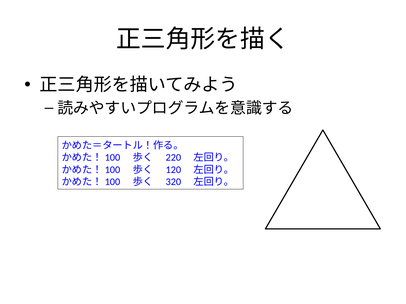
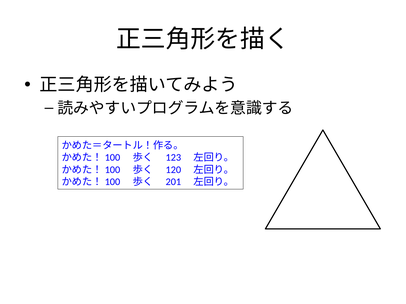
220: 220 -> 123 (173, 158)
320: 320 -> 201 (173, 182)
